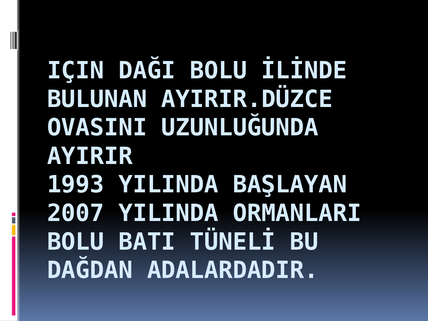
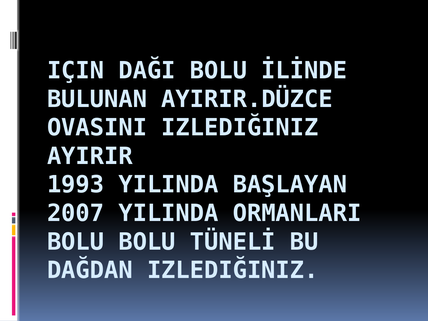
OVASINI UZUNLUĞUNDA: UZUNLUĞUNDA -> IZLEDIĞINIZ (240, 128)
BOLU BATI: BATI -> BOLU (147, 242)
DAĞDAN ADALARDADIR: ADALARDADIR -> IZLEDIĞINIZ (233, 270)
